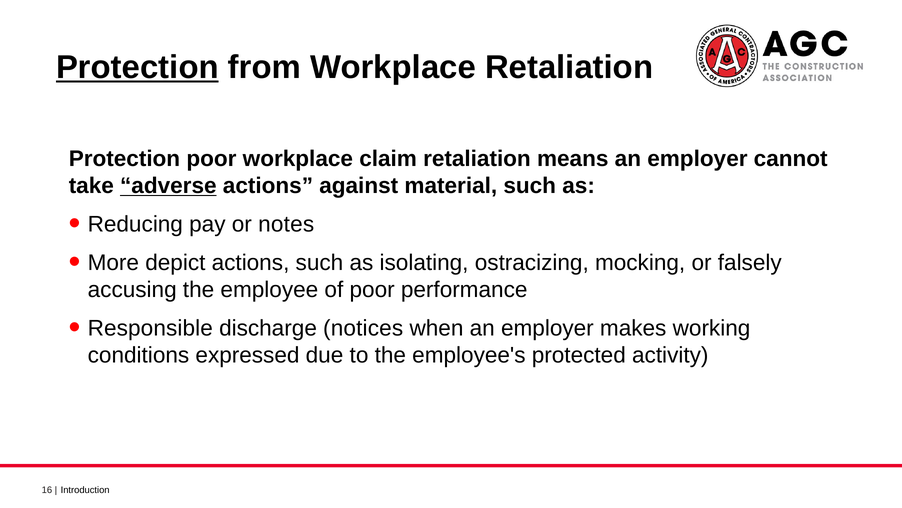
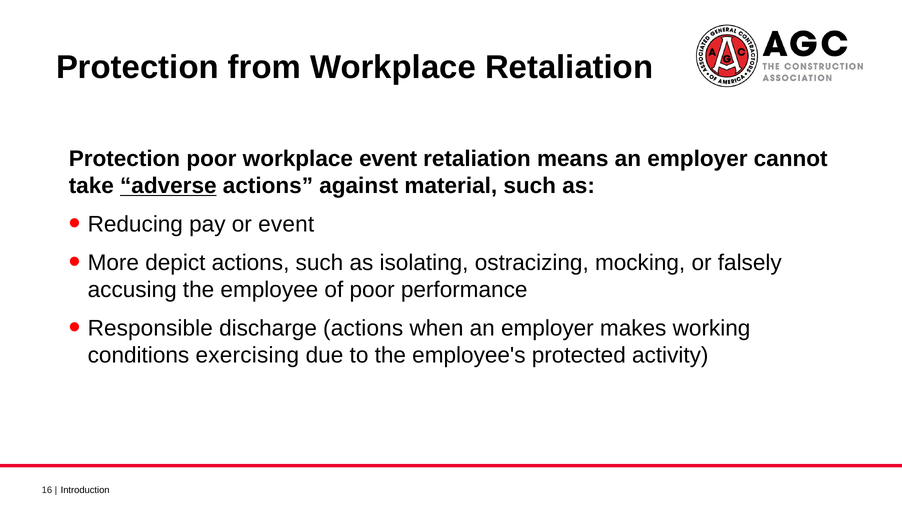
Protection underline: present -> none (137, 67)
workplace claim: claim -> event (388, 159)
or notes: notes -> event (286, 224)
discharge notices: notices -> actions (363, 328)
expressed: expressed -> exercising (247, 355)
